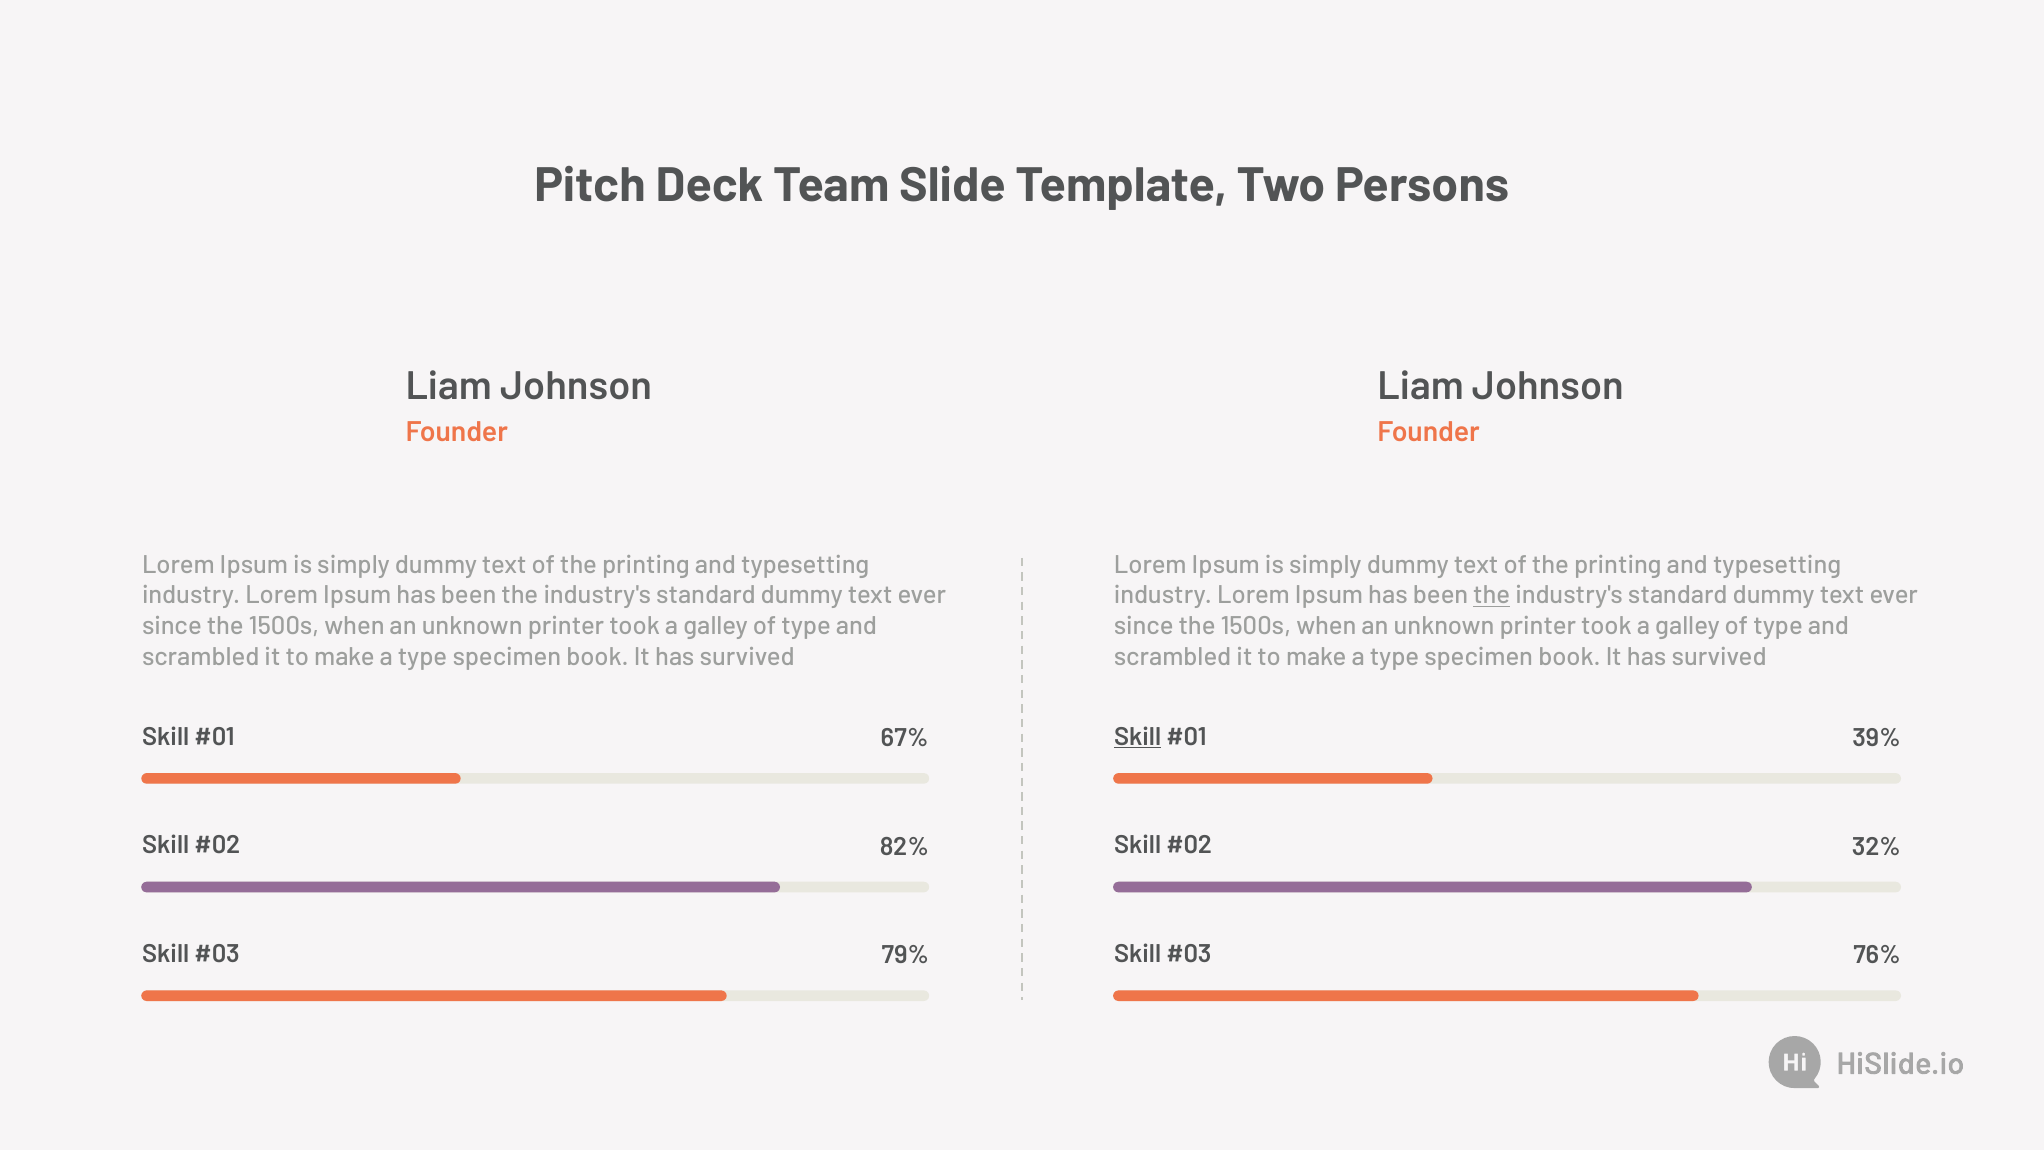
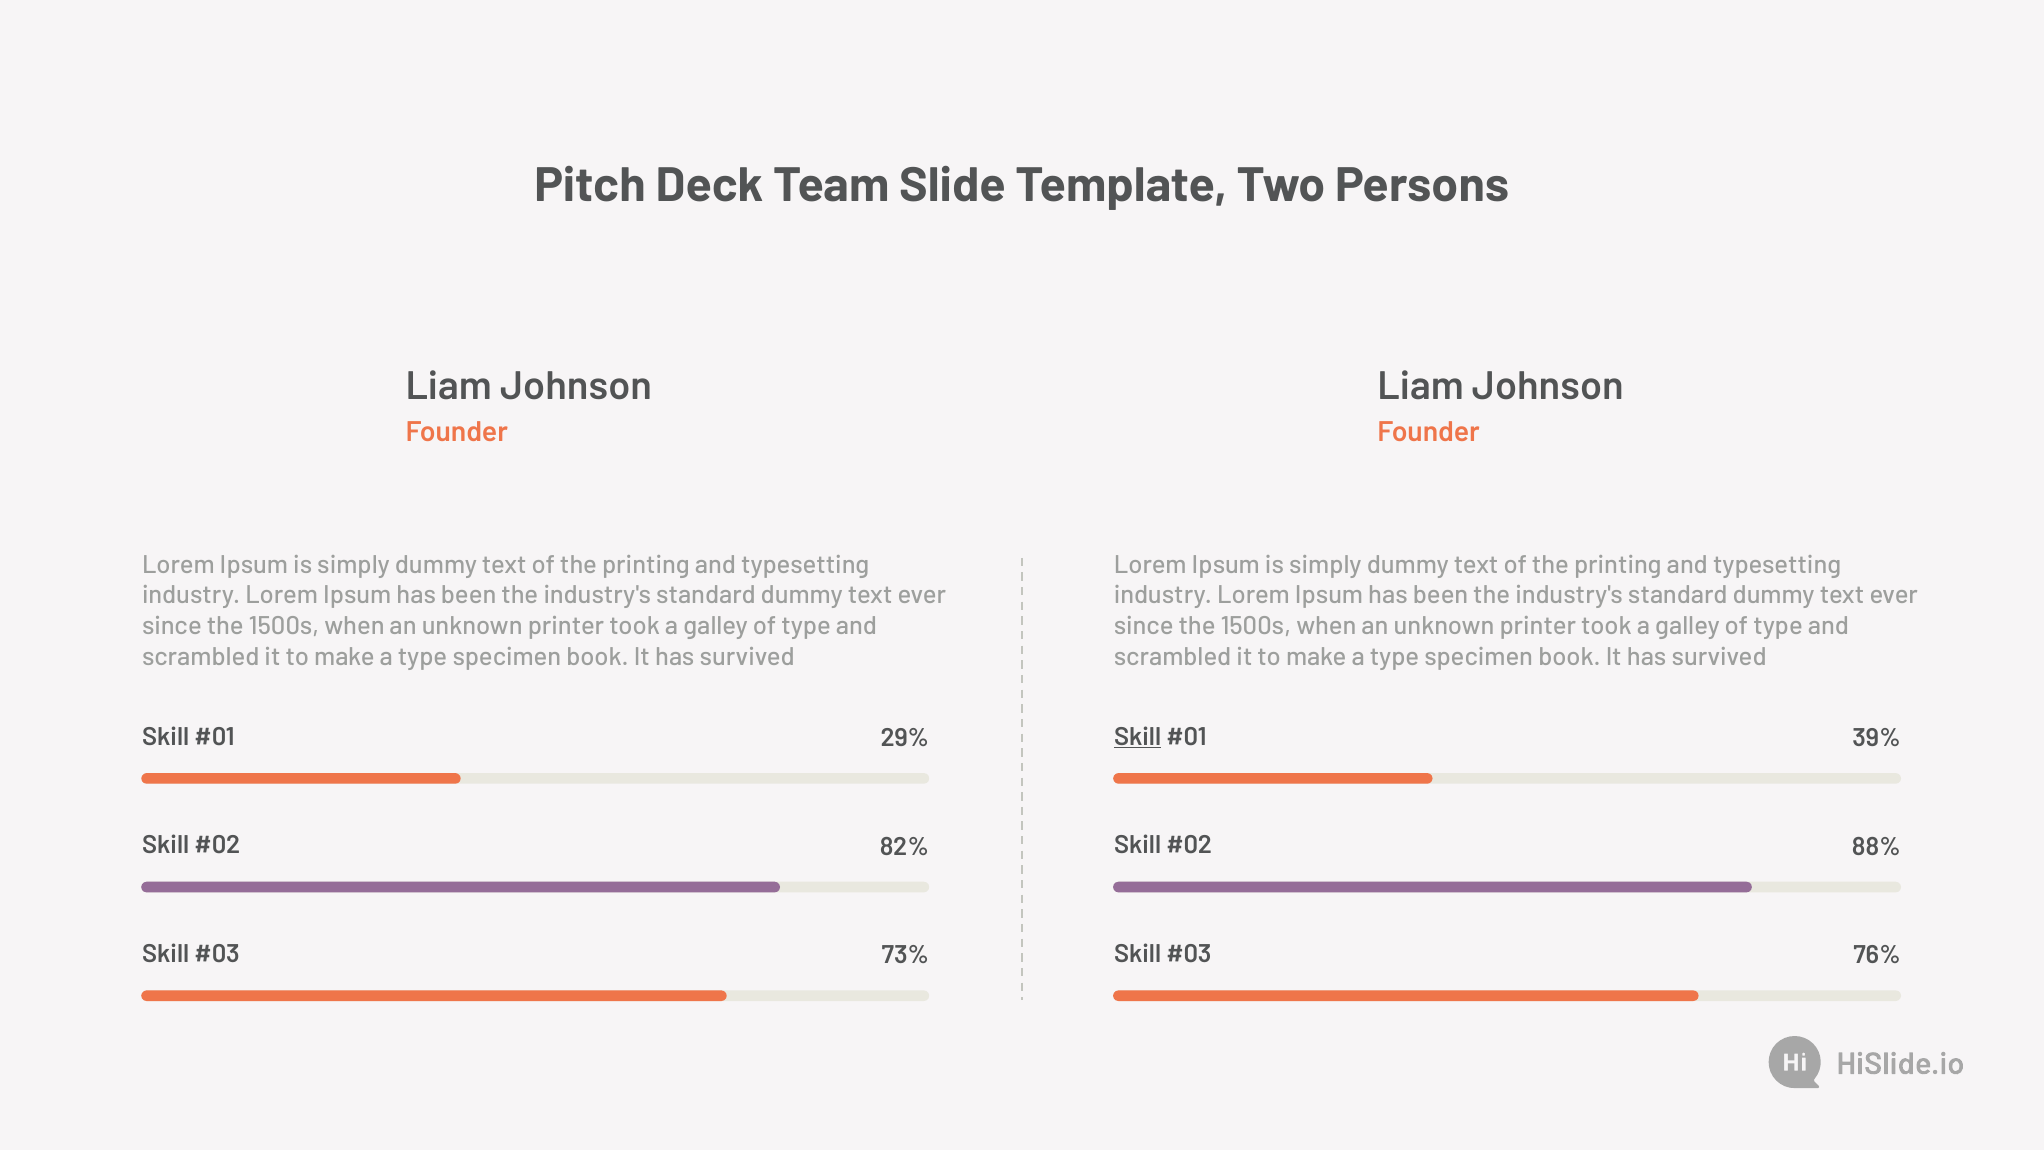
the underline: present -> none (1492, 595)
67%: 67% -> 29% (905, 738)
32%: 32% -> 88% (1876, 847)
79%: 79% -> 73% (905, 955)
